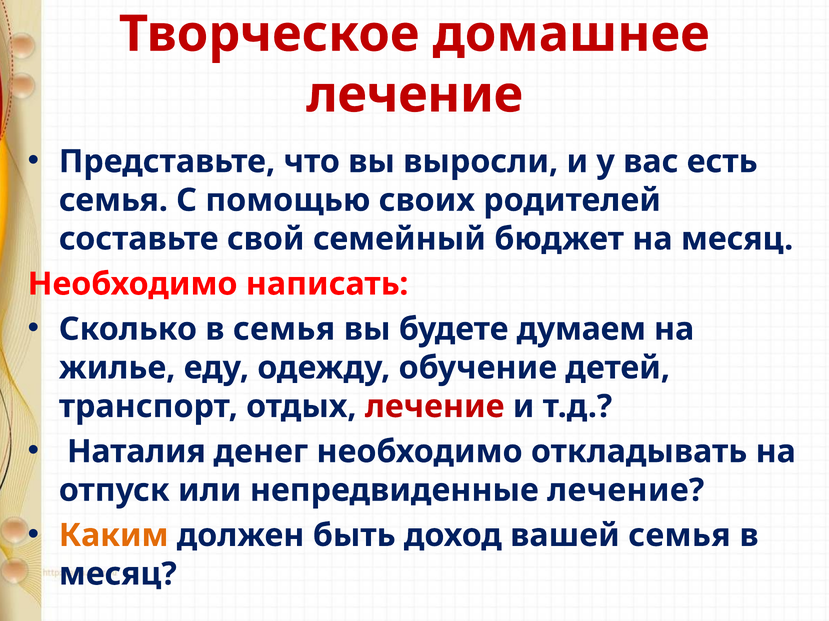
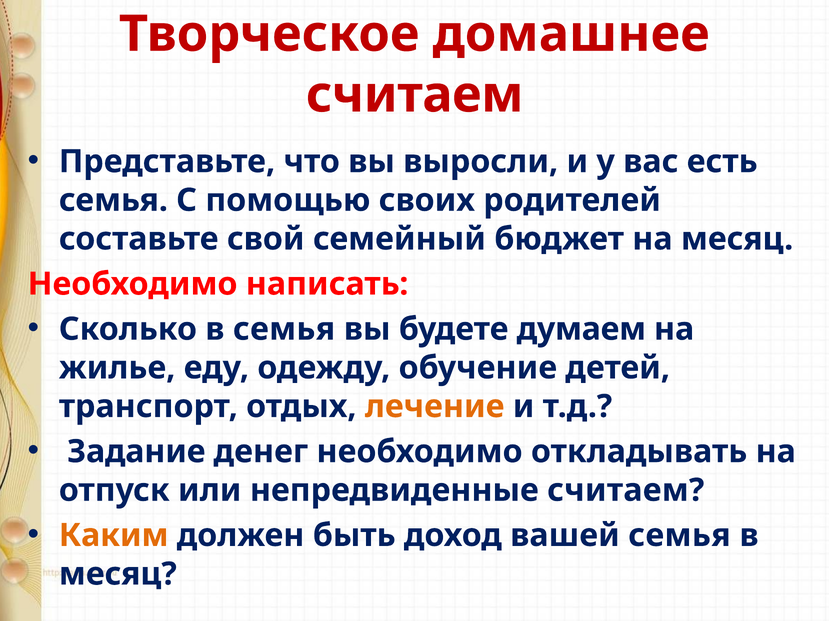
лечение: лечение -> считаем (415, 95)
лечение colour: red -> orange (435, 407)
Наталия: Наталия -> Задание (136, 452)
непредвиденные лечение: лечение -> считаем (626, 491)
